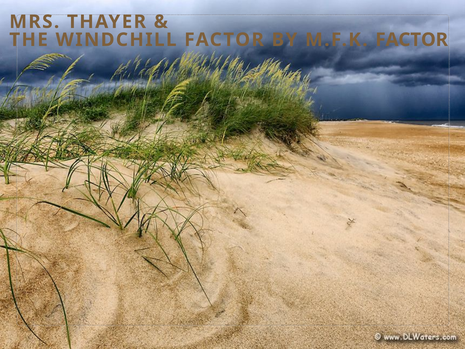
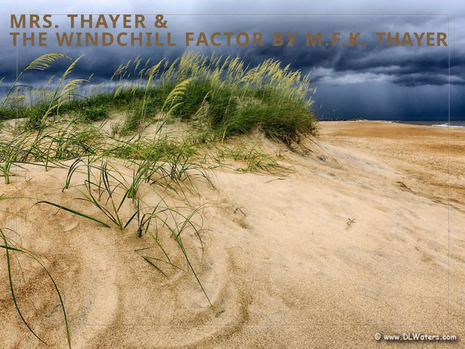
M.F.K FACTOR: FACTOR -> THAYER (412, 40)
